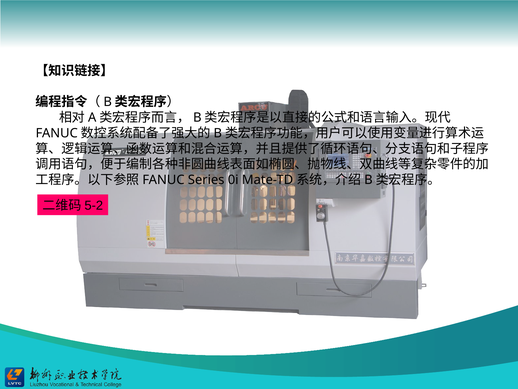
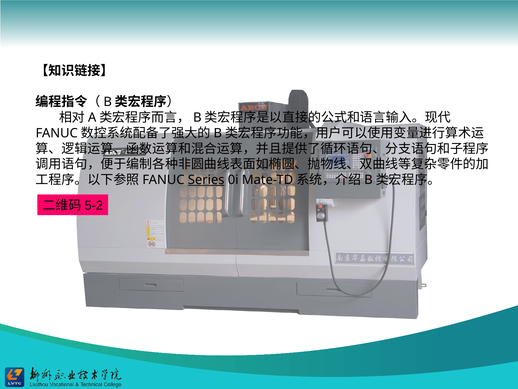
Series underline: none -> present (206, 180)
